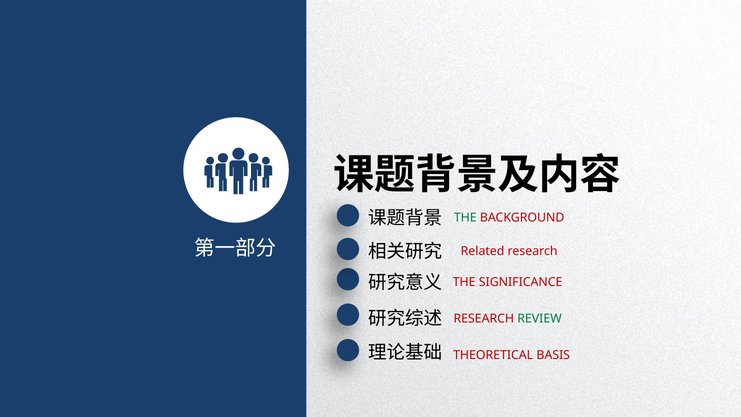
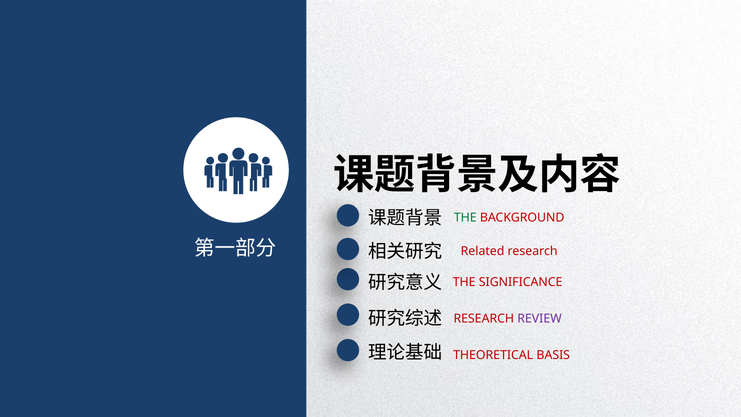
REVIEW colour: green -> purple (540, 319)
